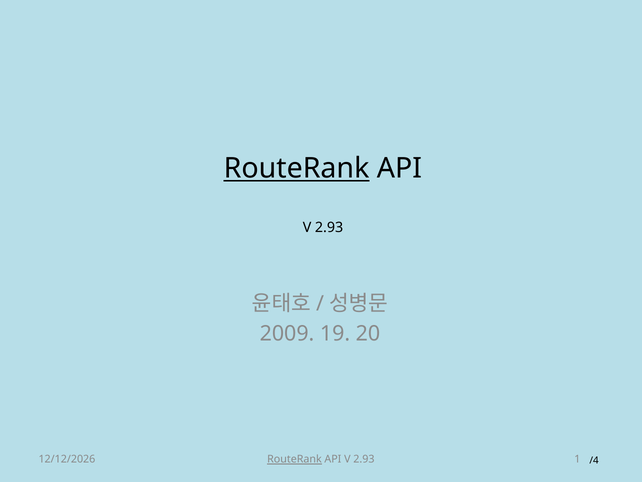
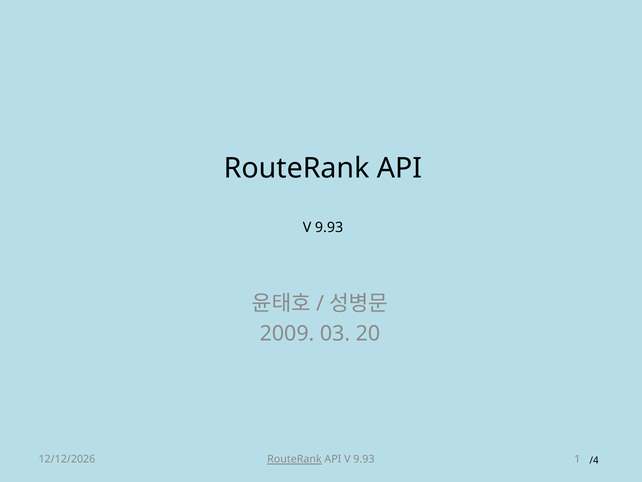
RouteRank underline: present -> none (297, 168)
2.93: 2.93 -> 9.93 (329, 227)
19: 19 -> 03 (335, 333)
2.93: 2.93 -> 9.93 (364, 459)
